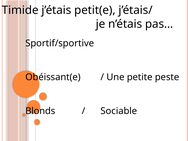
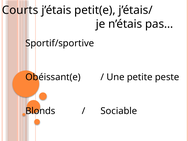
Timide: Timide -> Courts (20, 10)
